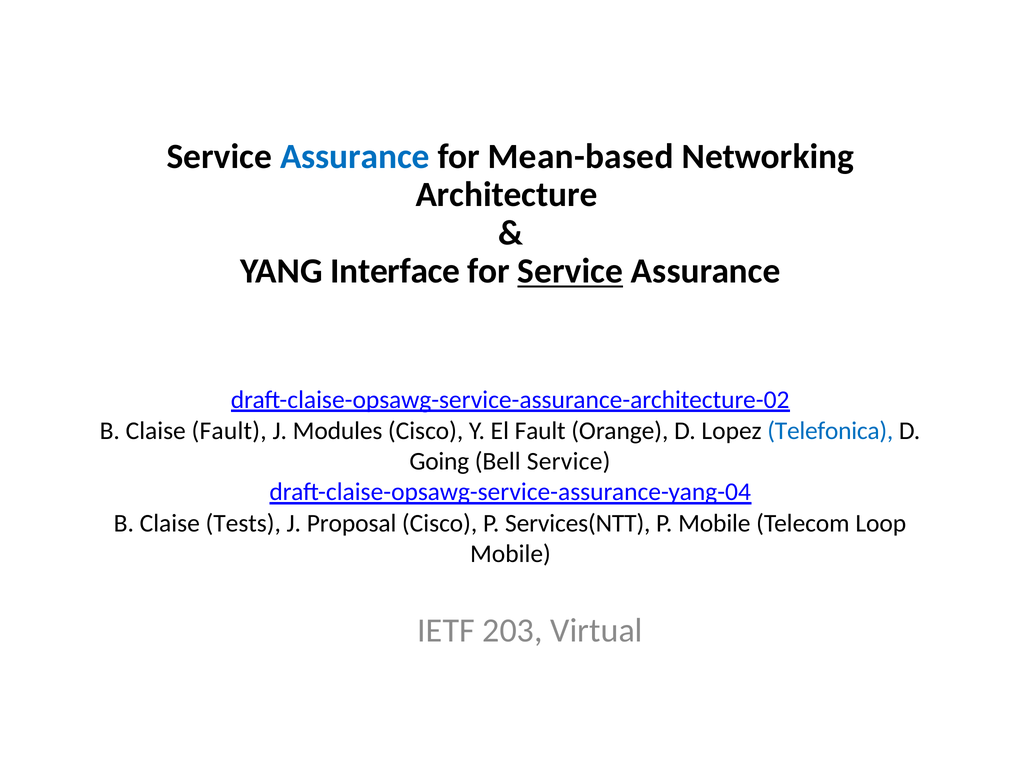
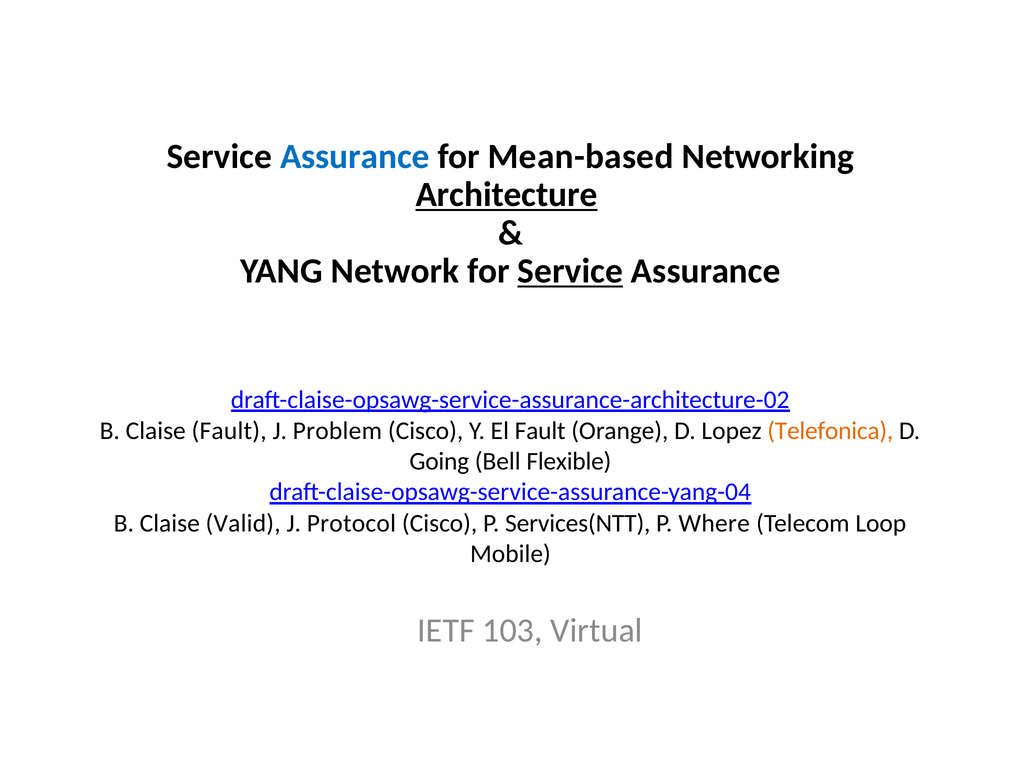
Architecture underline: none -> present (507, 195)
Interface: Interface -> Network (395, 271)
Modules: Modules -> Problem (337, 431)
Telefonica colour: blue -> orange (830, 431)
Bell Service: Service -> Flexible (569, 462)
Tests: Tests -> Valid (243, 524)
Proposal: Proposal -> Protocol (351, 524)
P Mobile: Mobile -> Where (714, 524)
203: 203 -> 103 (513, 631)
